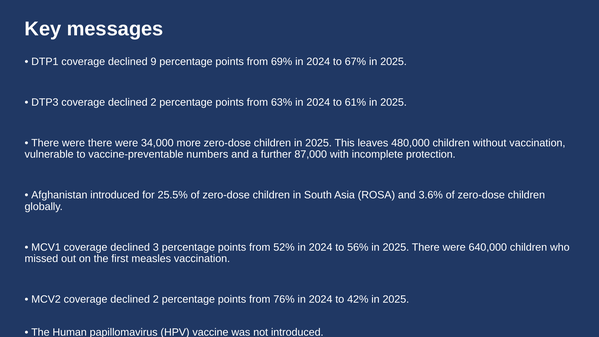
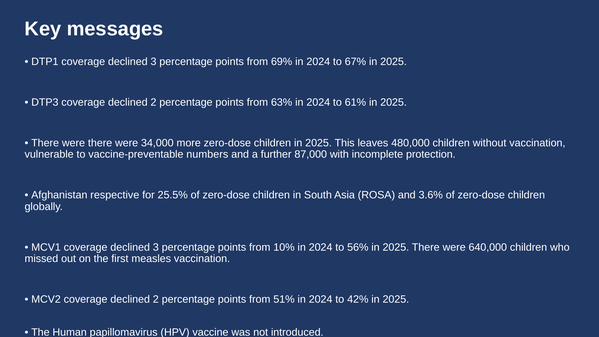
DTP1 coverage declined 9: 9 -> 3 (154, 62)
Afghanistan introduced: introduced -> respective (115, 195)
52%: 52% -> 10% (284, 247)
76%: 76% -> 51% (284, 299)
